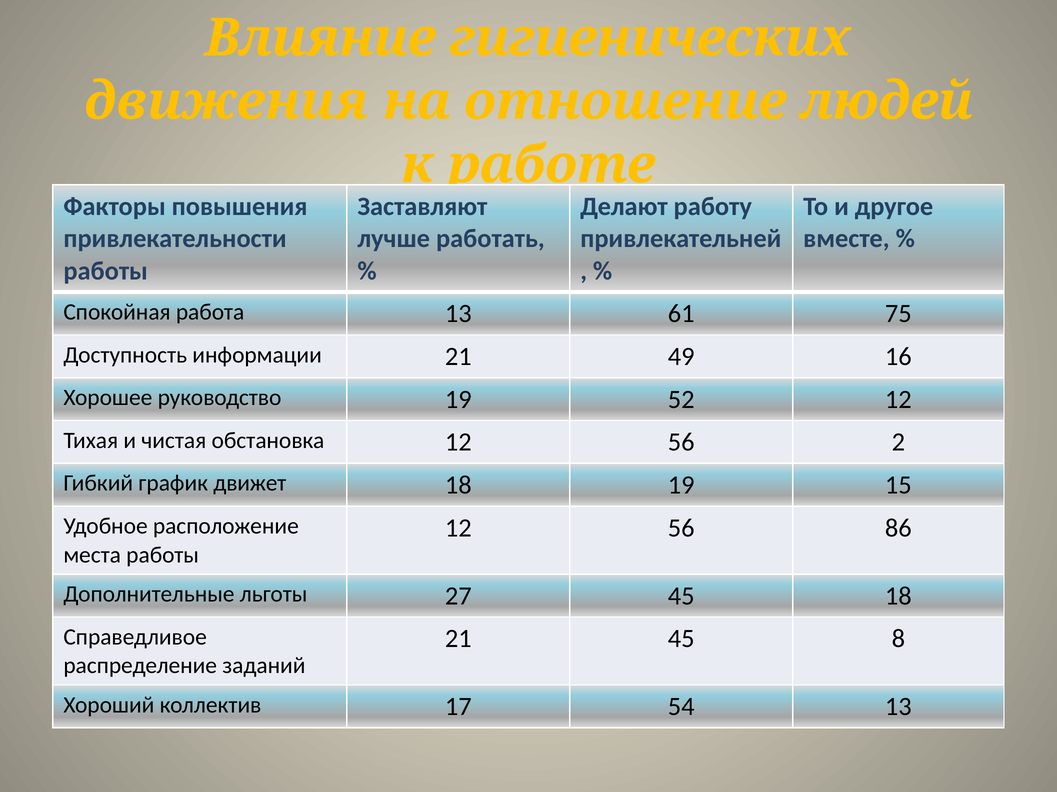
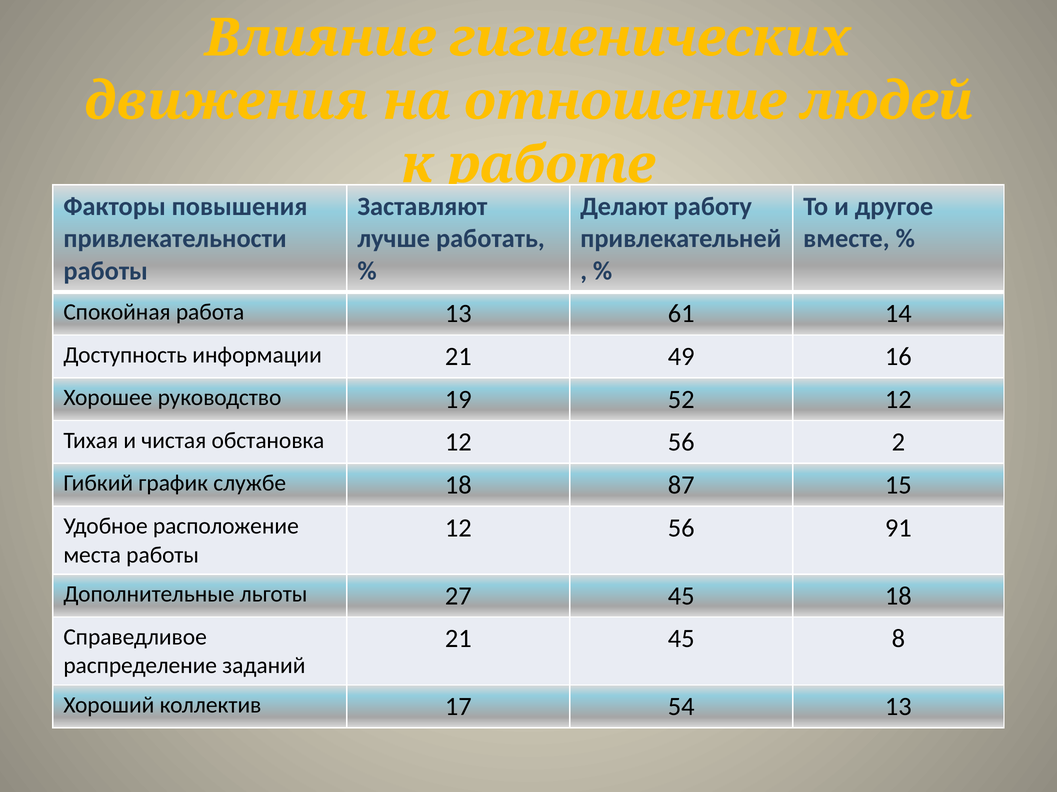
75: 75 -> 14 (898, 314)
движет: движет -> службе (250, 484)
18 19: 19 -> 87 (681, 486)
86: 86 -> 91 (898, 528)
